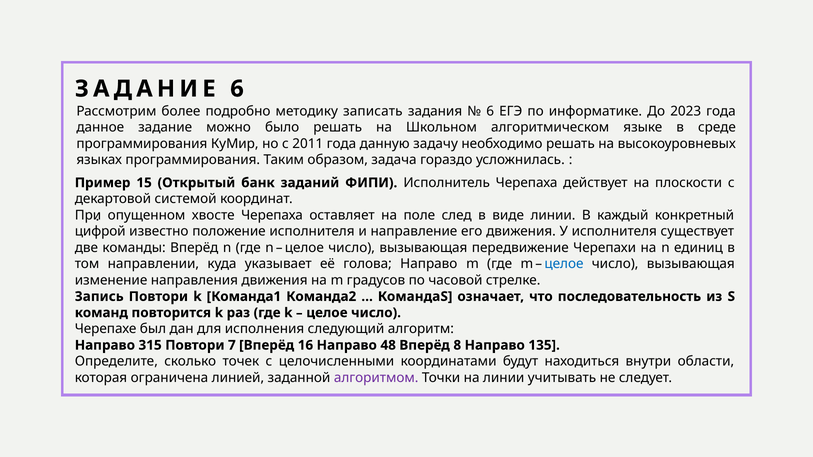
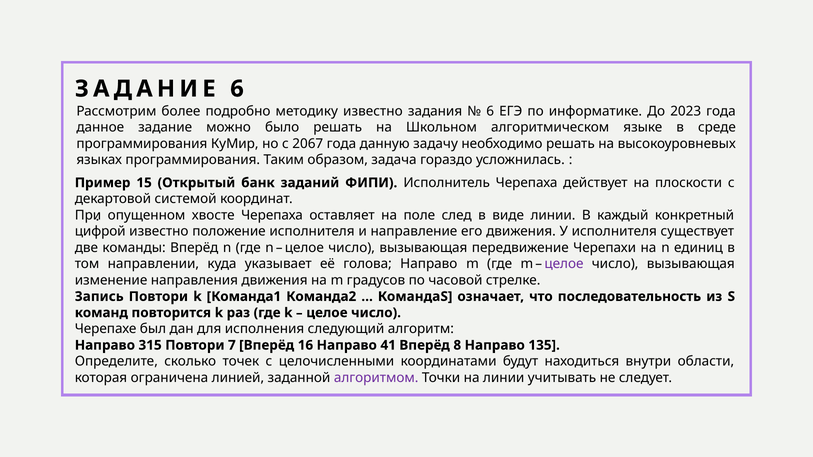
методику записать: записать -> известно (373, 111)
2011: 2011 -> 2067 (308, 144)
целое colour: blue -> purple (564, 264)
48: 48 -> 41 (388, 345)
